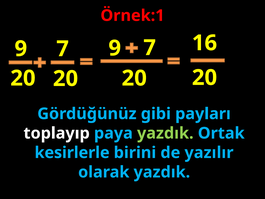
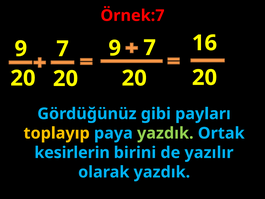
Örnek:1: Örnek:1 -> Örnek:7 (132, 16)
toplayıp colour: white -> yellow (57, 133)
kesirlerle: kesirlerle -> kesirlerin (72, 152)
